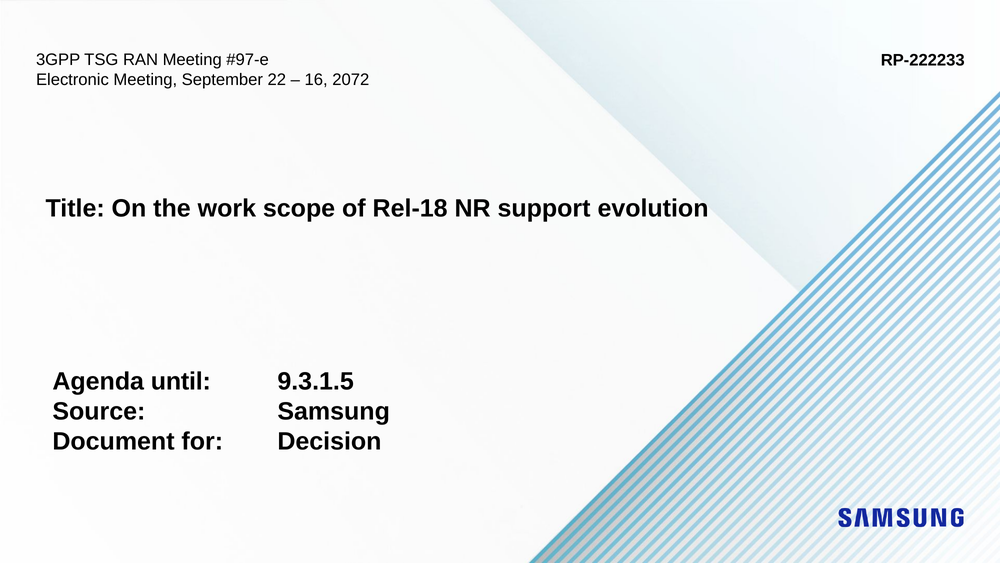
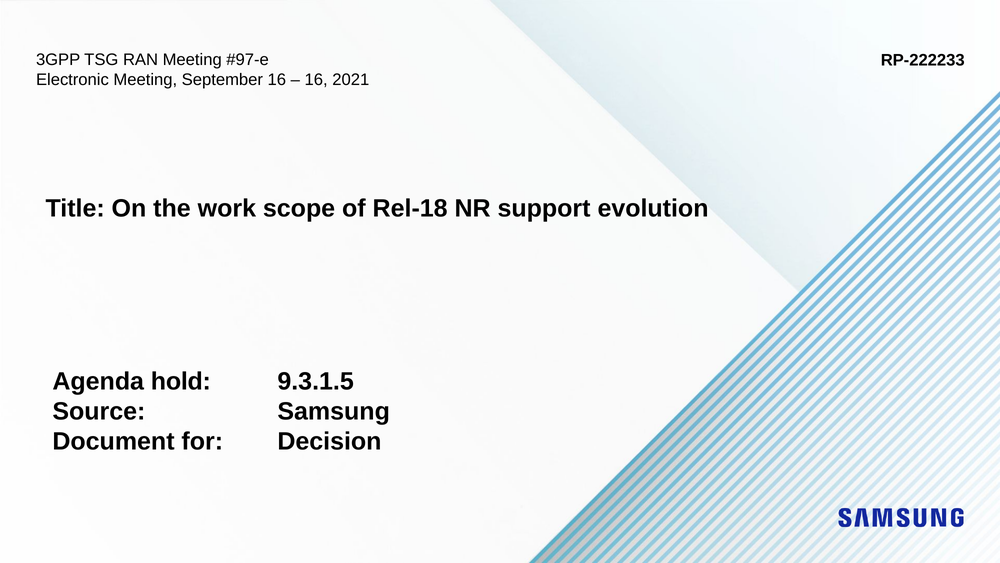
September 22: 22 -> 16 (277, 80)
2072: 2072 -> 2021 (351, 80)
until: until -> hold (181, 381)
